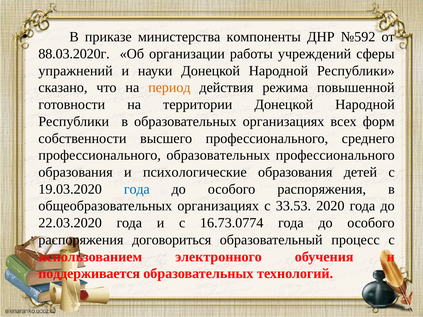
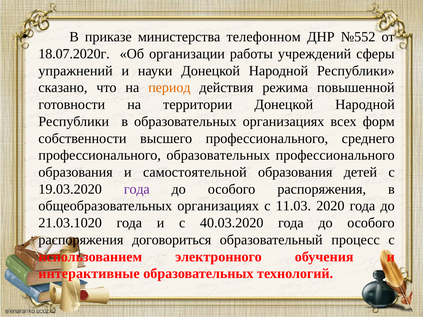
компоненты: компоненты -> телефонном (264, 37)
№592: №592 -> №552 (358, 37)
88.03.2020г: 88.03.2020г -> 18.07.2020г (74, 54)
психологические: психологические -> самостоятельной (195, 172)
года colour: blue -> purple (137, 189)
33.53: 33.53 -> 11.03 (293, 206)
22.03.2020: 22.03.2020 -> 21.03.1020 (70, 223)
16.73.0774: 16.73.0774 -> 40.03.2020 (232, 223)
поддерживается: поддерживается -> интерактивные (89, 274)
